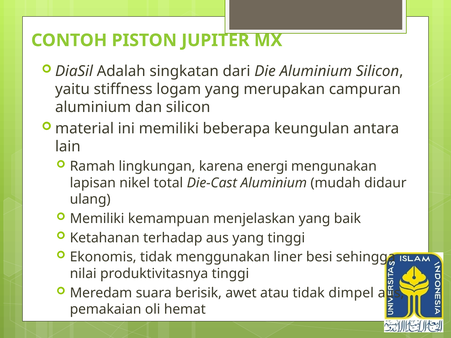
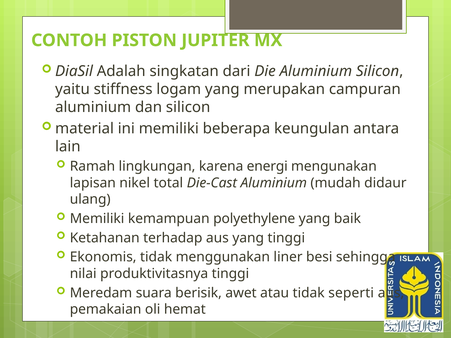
menjelaskan: menjelaskan -> polyethylene (254, 219)
dimpel: dimpel -> seperti (351, 293)
